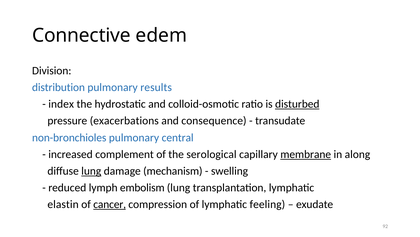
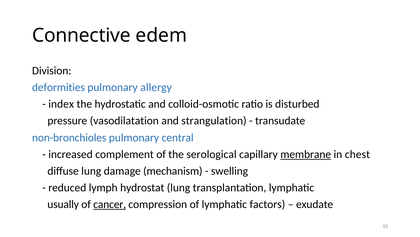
distribution: distribution -> deformities (58, 87)
results: results -> allergy (156, 87)
disturbed underline: present -> none (297, 104)
exacerbations: exacerbations -> vasodilatation (124, 120)
consequence: consequence -> strangulation (214, 120)
along: along -> chest (357, 154)
lung underline: present -> none (91, 170)
embolism: embolism -> hydrostat (142, 187)
elastin: elastin -> usually (63, 204)
feeling: feeling -> factors (267, 204)
